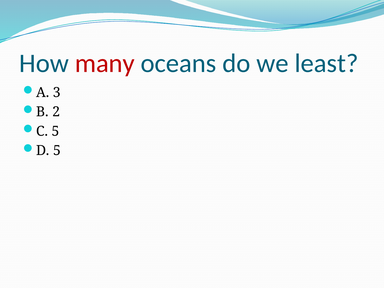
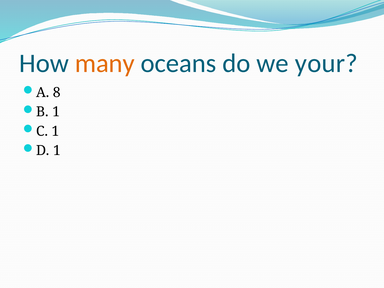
many colour: red -> orange (105, 63)
least: least -> your (326, 63)
3: 3 -> 8 (57, 92)
B 2: 2 -> 1 (56, 112)
C 5: 5 -> 1 (56, 131)
D 5: 5 -> 1 (57, 151)
